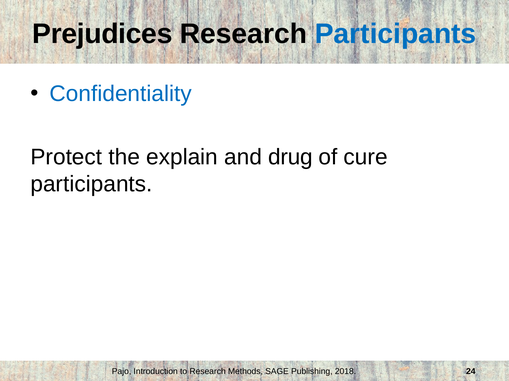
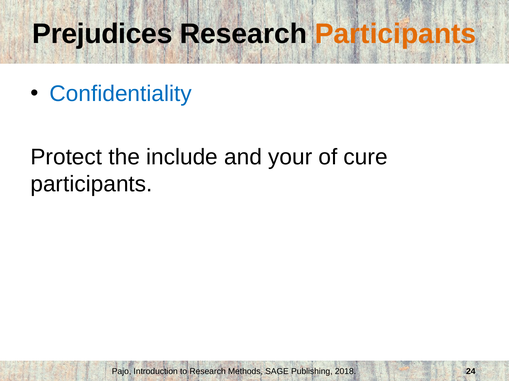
Participants colour: blue -> orange (396, 34)
explain: explain -> include (182, 157)
drug: drug -> your (290, 157)
